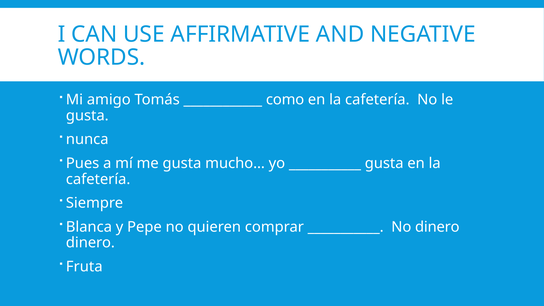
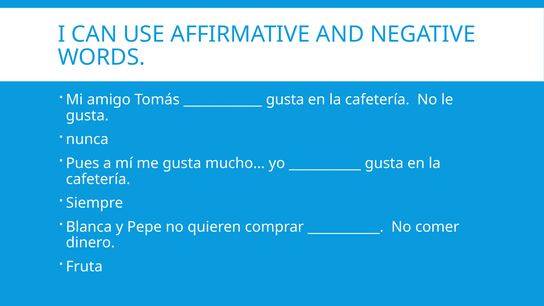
como: como -> gusta (285, 100)
No dinero: dinero -> comer (437, 227)
